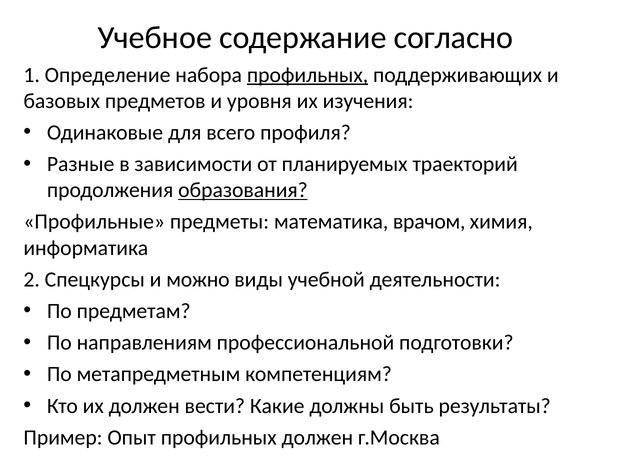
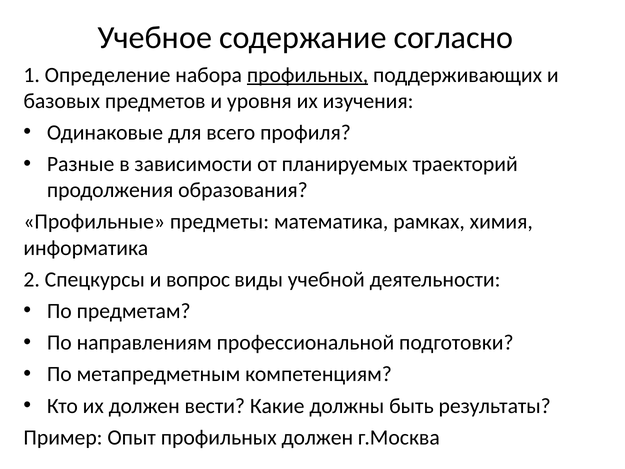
образования underline: present -> none (243, 190)
врачом: врачом -> рамках (429, 222)
можно: можно -> вопрос (198, 279)
